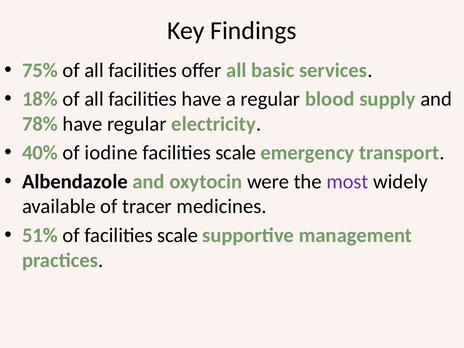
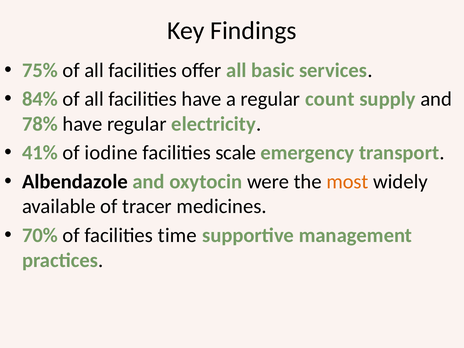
18%: 18% -> 84% (40, 99)
blood: blood -> count (330, 99)
40%: 40% -> 41% (40, 153)
most colour: purple -> orange (347, 182)
51%: 51% -> 70% (40, 235)
of facilities scale: scale -> time (177, 235)
